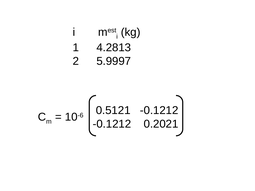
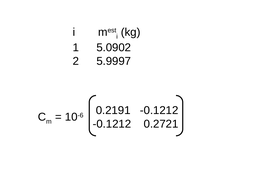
4.2813: 4.2813 -> 5.0902 (114, 48)
0.5121: 0.5121 -> 0.2191 (113, 111)
0.2021: 0.2021 -> 0.2721 (161, 124)
